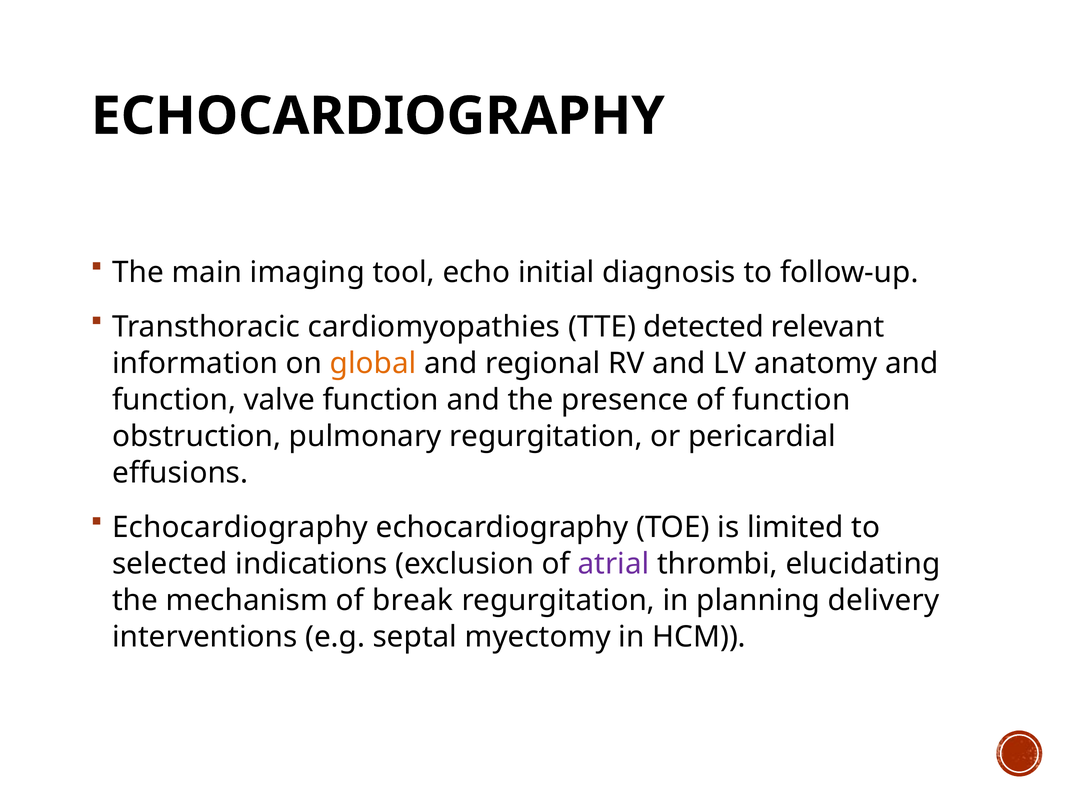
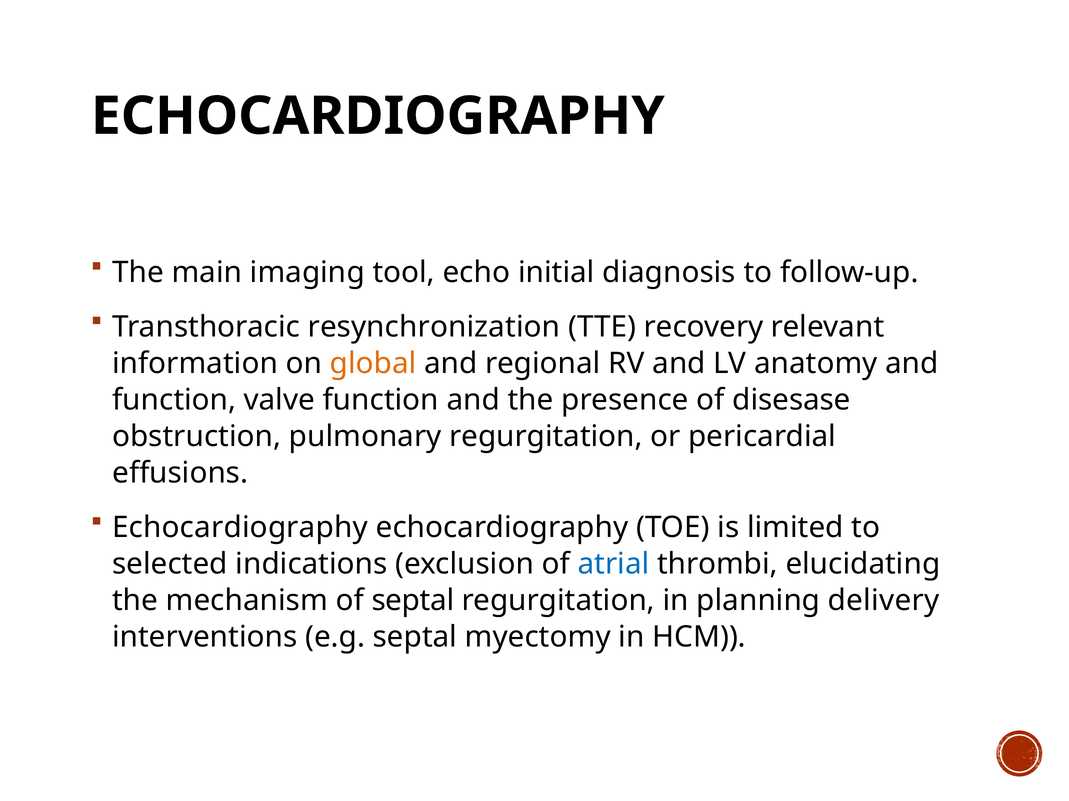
cardiomyopathies: cardiomyopathies -> resynchronization (434, 327)
detected: detected -> recovery (704, 327)
of function: function -> disesase (792, 400)
atrial colour: purple -> blue (614, 564)
of break: break -> septal (413, 601)
